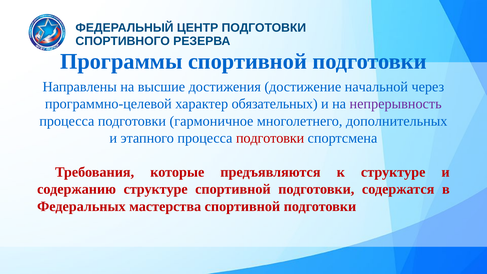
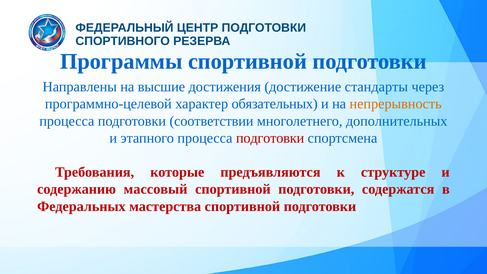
начальной: начальной -> стандарты (376, 87)
непрерывность colour: purple -> orange (396, 104)
гармоничное: гармоничное -> соответствии (212, 121)
содержанию структуре: структуре -> массовый (156, 189)
